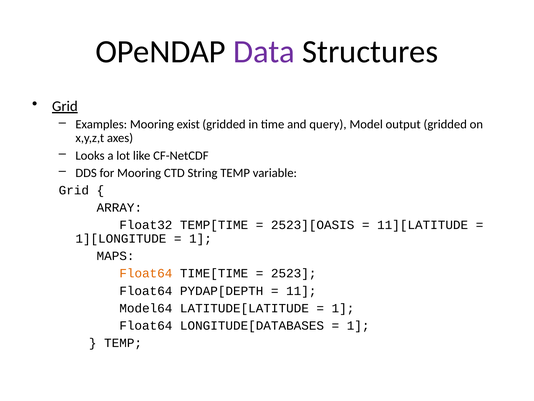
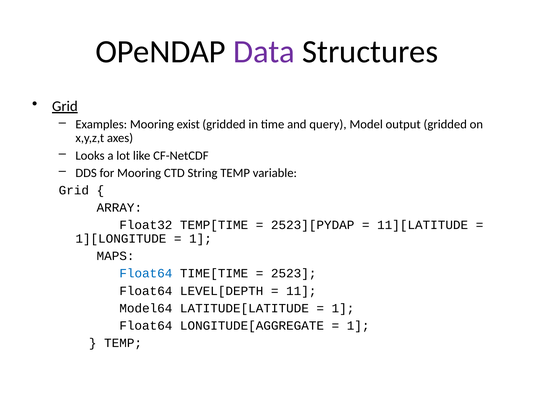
2523][OASIS: 2523][OASIS -> 2523][PYDAP (313, 225)
Float64 colour: orange -> blue (146, 273)
PYDAP[DEPTH: PYDAP[DEPTH -> LEVEL[DEPTH (222, 291)
LONGITUDE[DATABASES: LONGITUDE[DATABASES -> LONGITUDE[AGGREGATE (252, 325)
